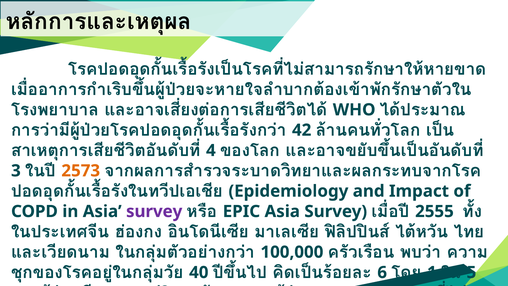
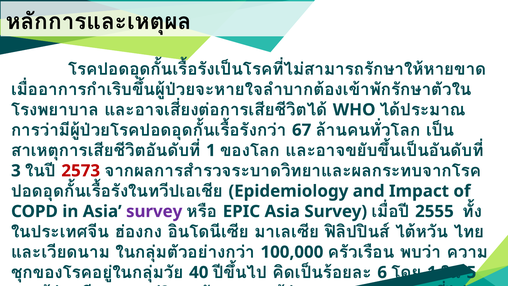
42: 42 -> 67 (302, 130)
4: 4 -> 1 (211, 150)
2573 colour: orange -> red (81, 171)
